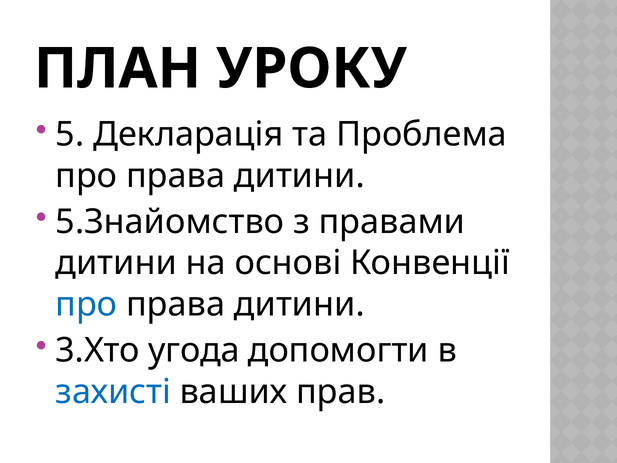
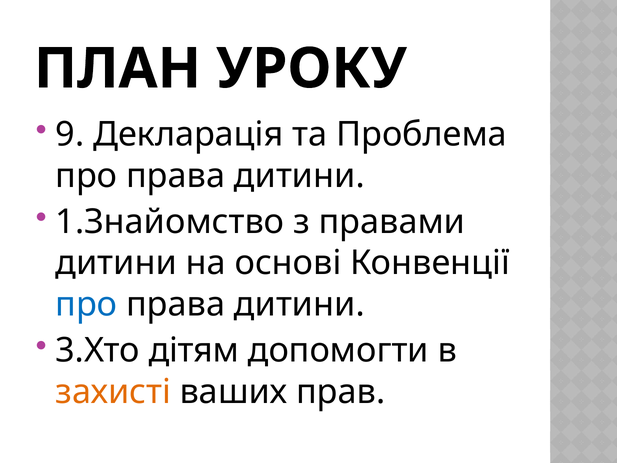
5: 5 -> 9 (70, 135)
5.Знайомство: 5.Знайомство -> 1.Знайомство (170, 222)
угода: угода -> дітям (194, 350)
захисті colour: blue -> orange (113, 391)
